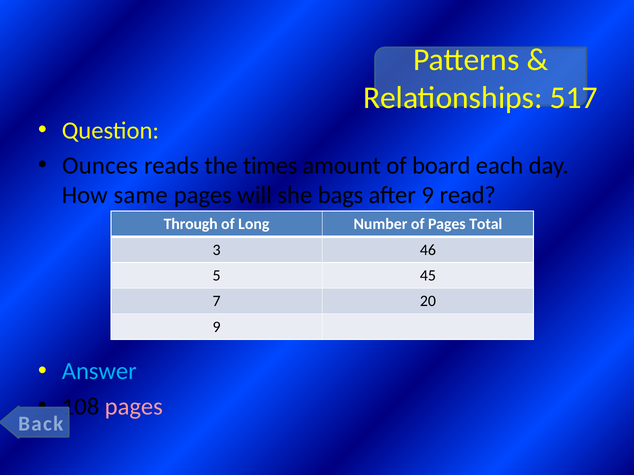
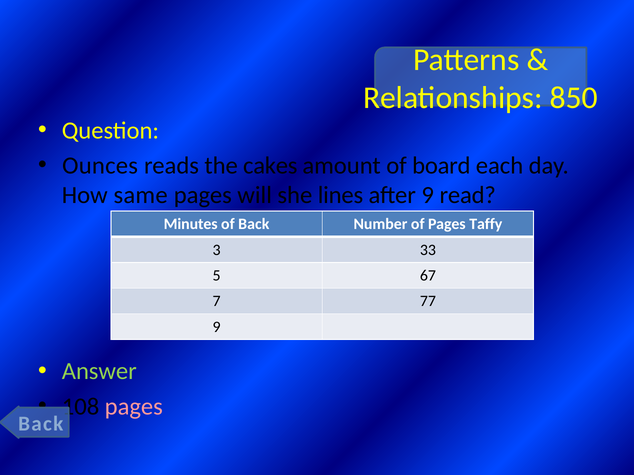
517: 517 -> 850 (574, 98)
times: times -> cakes (270, 166)
bags: bags -> lines (340, 195)
Through: Through -> Minutes (191, 224)
of Long: Long -> Back (254, 224)
Total: Total -> Taffy (486, 224)
46: 46 -> 33 (428, 250)
45: 45 -> 67 (428, 276)
20: 20 -> 77 (428, 302)
Answer colour: light blue -> light green (99, 372)
